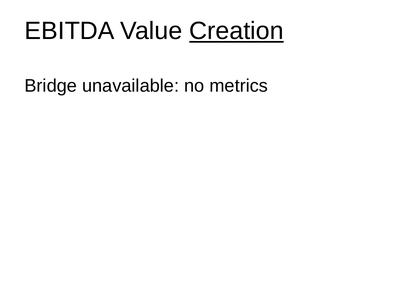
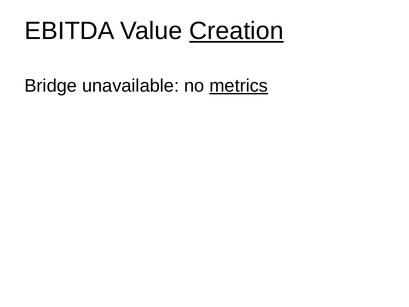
metrics underline: none -> present (239, 86)
